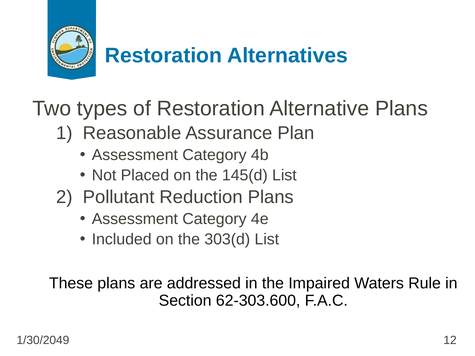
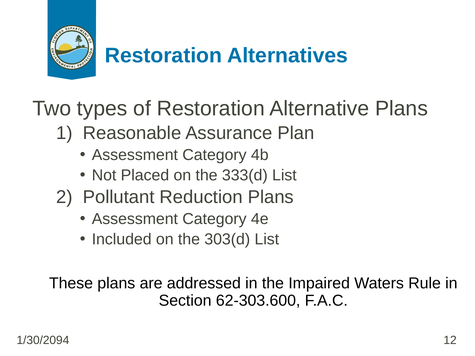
145(d: 145(d -> 333(d (245, 176)
1/30/2049: 1/30/2049 -> 1/30/2094 (43, 340)
